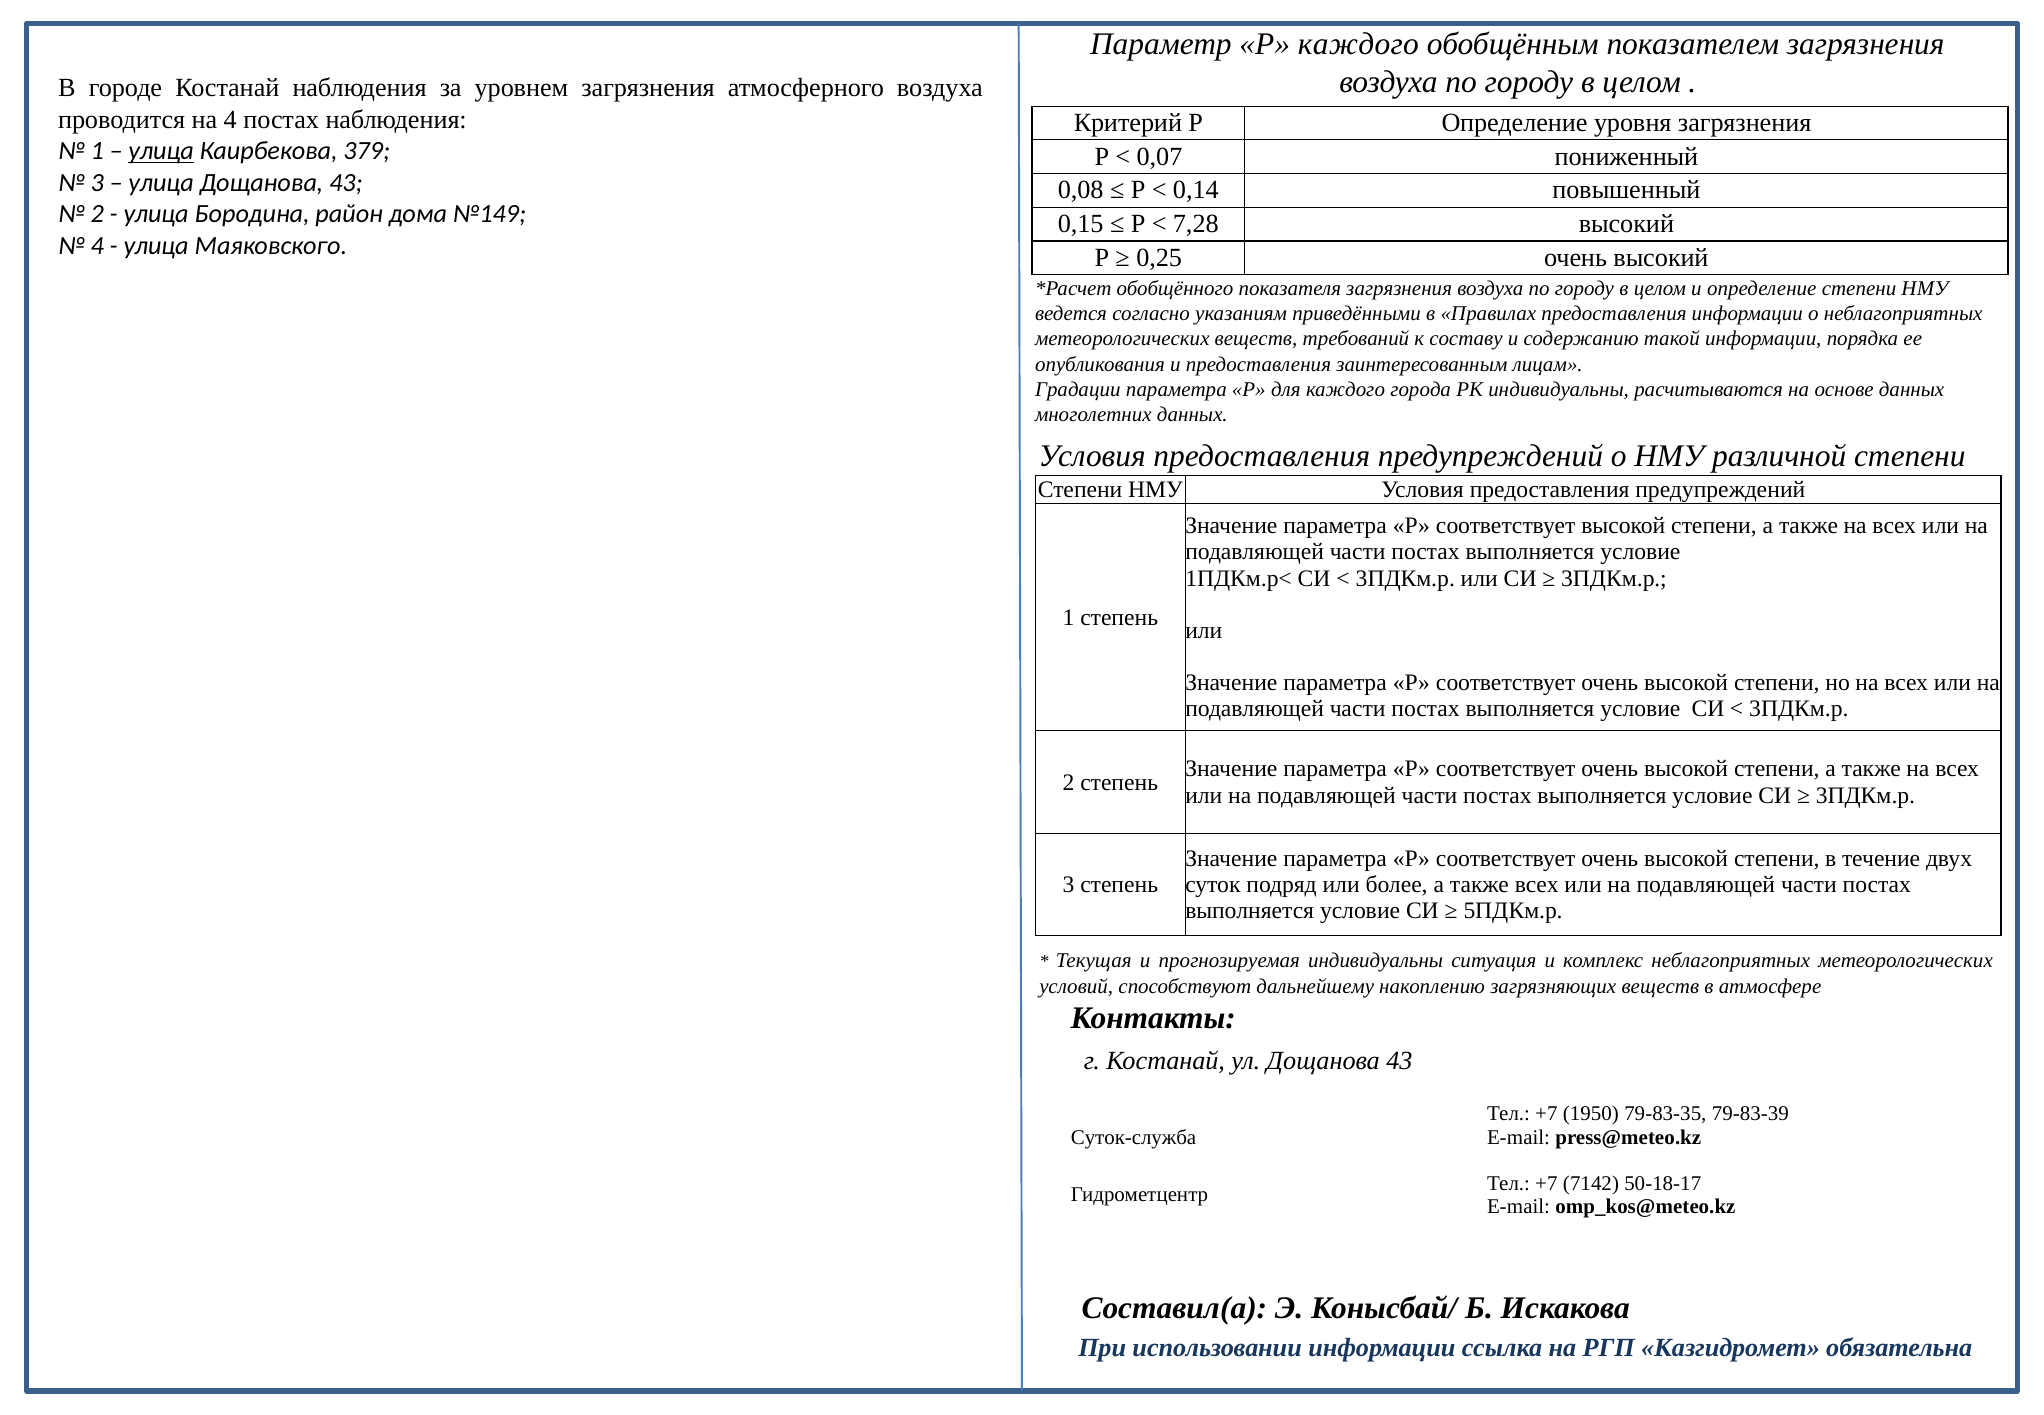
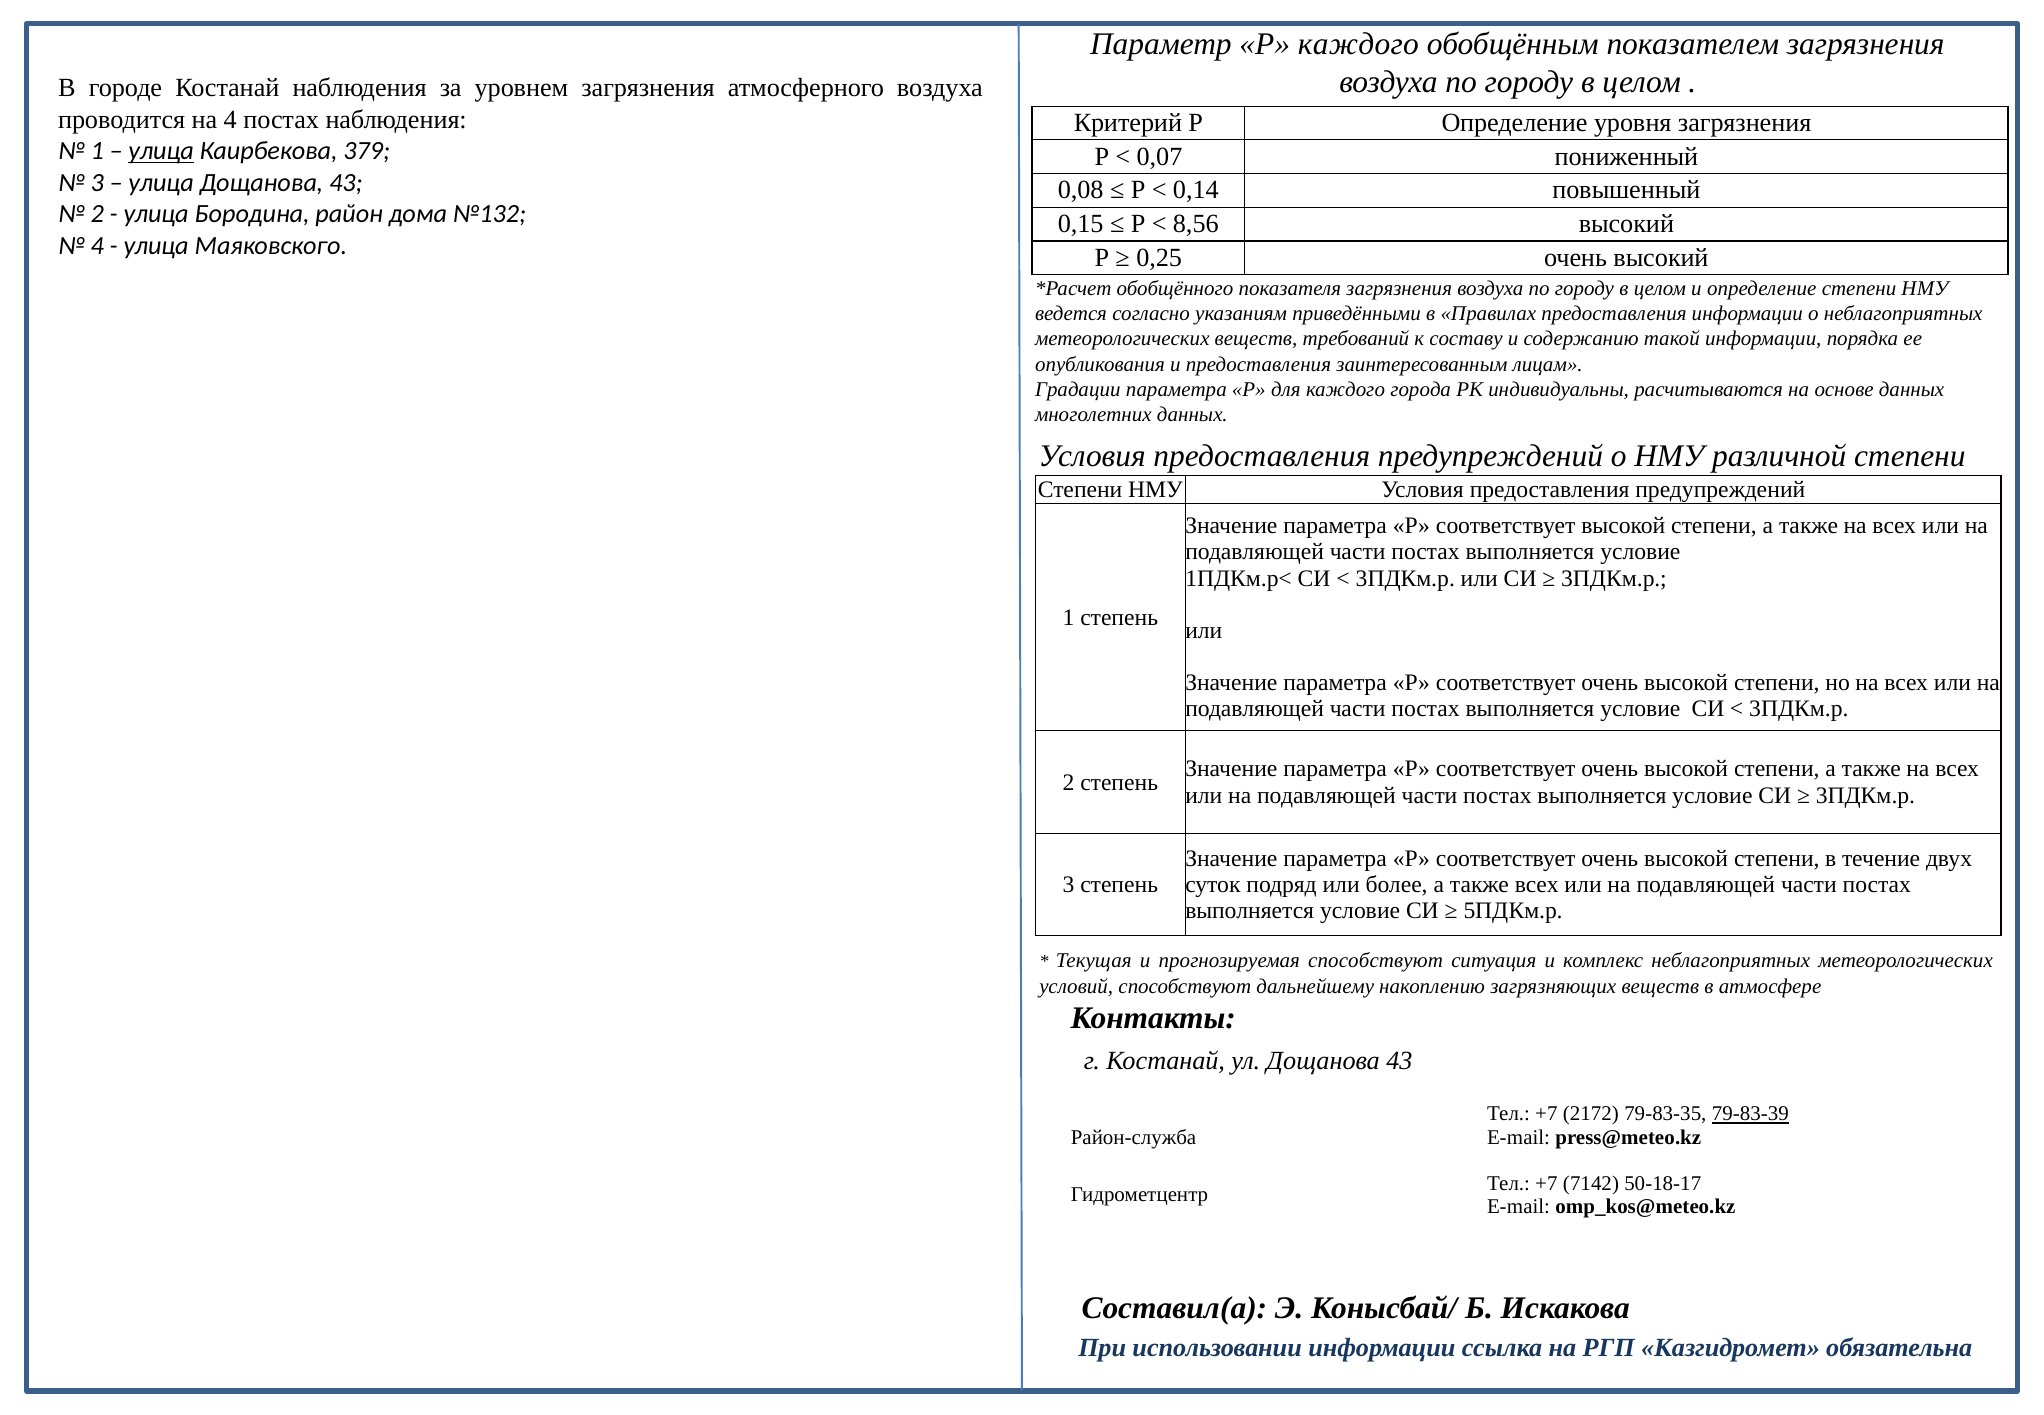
№149: №149 -> №132 (489, 214)
7,28: 7,28 -> 8,56 (1196, 224)
прогнозируемая индивидуальны: индивидуальны -> способствуют (1376, 961)
1950: 1950 -> 2172 (1591, 1114)
79-83-39 underline: none -> present (1750, 1114)
Суток-служба: Суток-служба -> Район-служба (1134, 1137)
